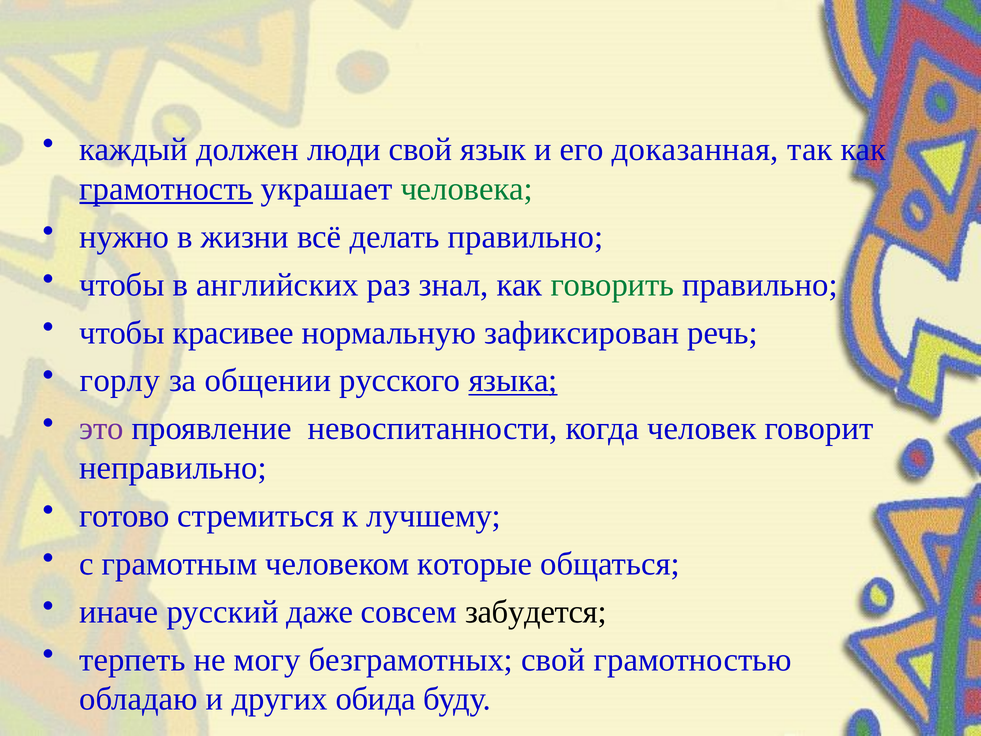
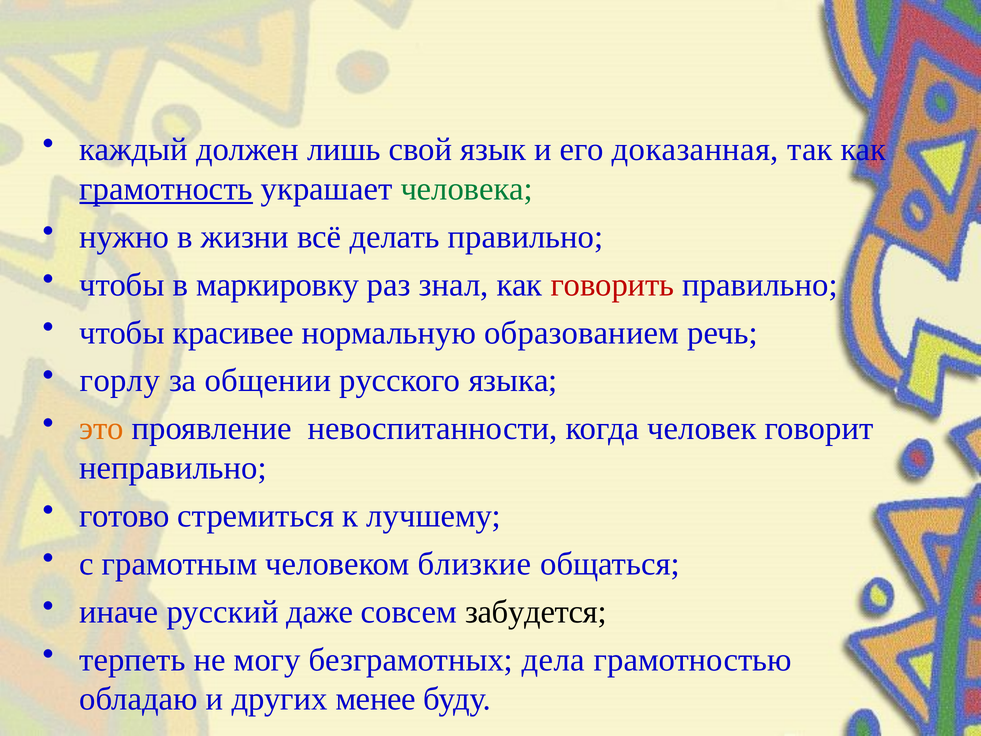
люди: люди -> лишь (344, 149)
английских: английских -> маркировку (278, 285)
говорить colour: green -> red (612, 285)
зафиксирован: зафиксирован -> образованием (582, 333)
языка underline: present -> none (513, 381)
это colour: purple -> orange (101, 429)
которые: которые -> близкие (475, 564)
безграмотных свой: свой -> дела (553, 660)
обида: обида -> менее (376, 699)
